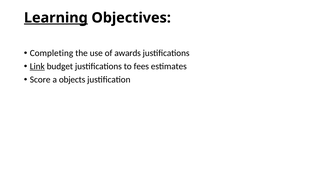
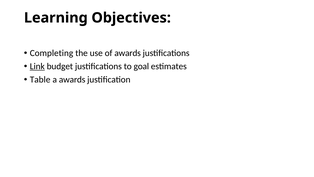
Learning underline: present -> none (56, 18)
fees: fees -> goal (141, 66)
Score: Score -> Table (40, 79)
a objects: objects -> awards (72, 79)
